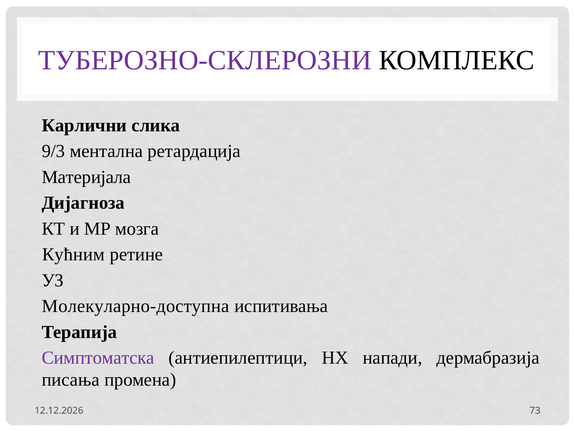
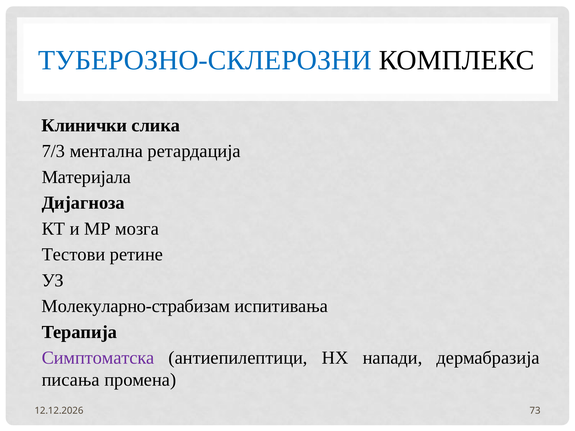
ТУБЕРОЗНО-СКЛЕРОЗНИ colour: purple -> blue (205, 60)
Карлични: Карлични -> Клинички (84, 125)
9/3: 9/3 -> 7/3 (53, 151)
Кућним: Кућним -> Тестови (73, 255)
Молекуларно-доступна: Молекуларно-доступна -> Молекуларно-страбизам (136, 306)
